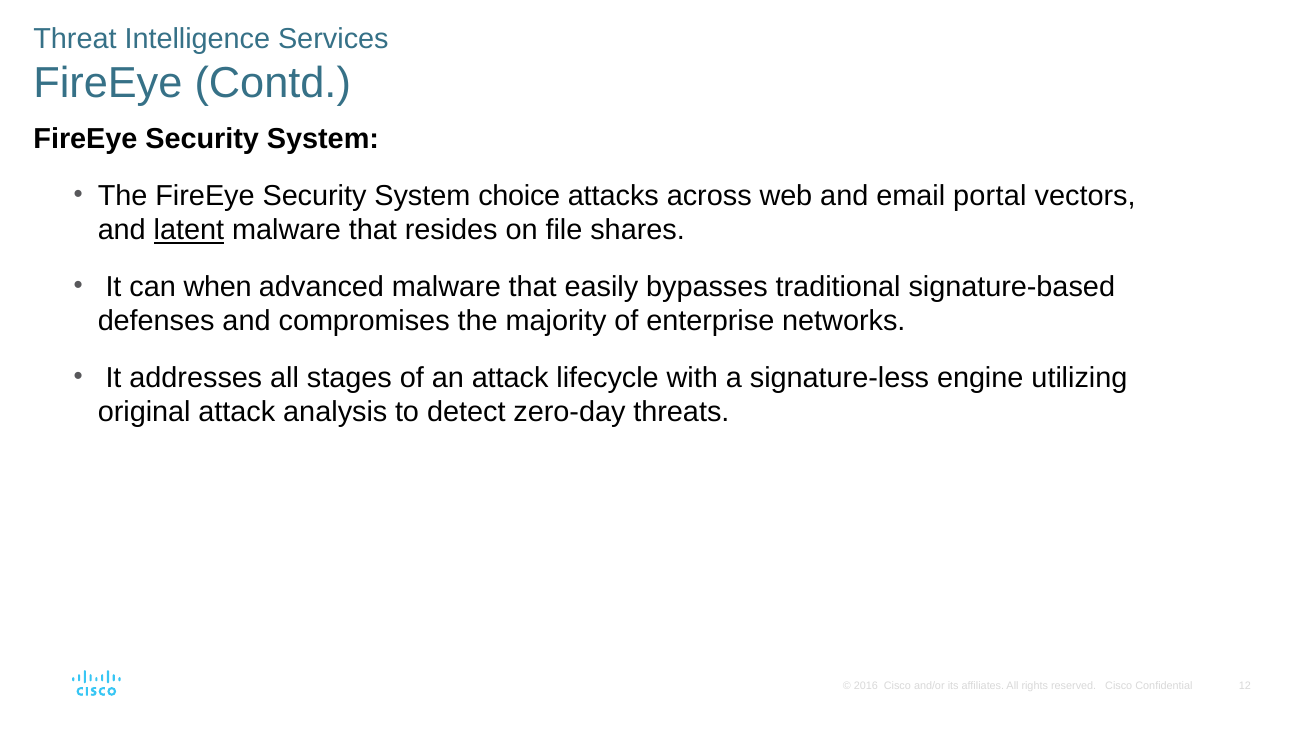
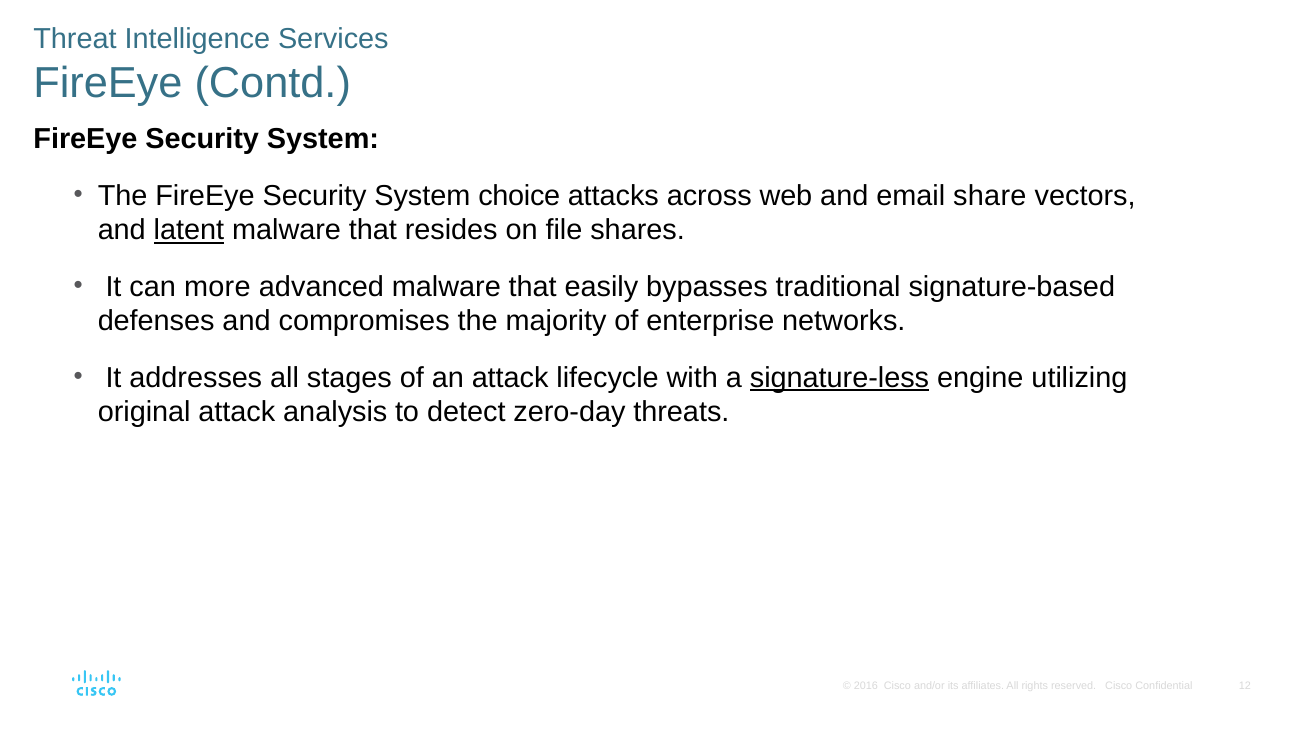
portal: portal -> share (990, 196)
when: when -> more (217, 287)
signature-less underline: none -> present (840, 378)
